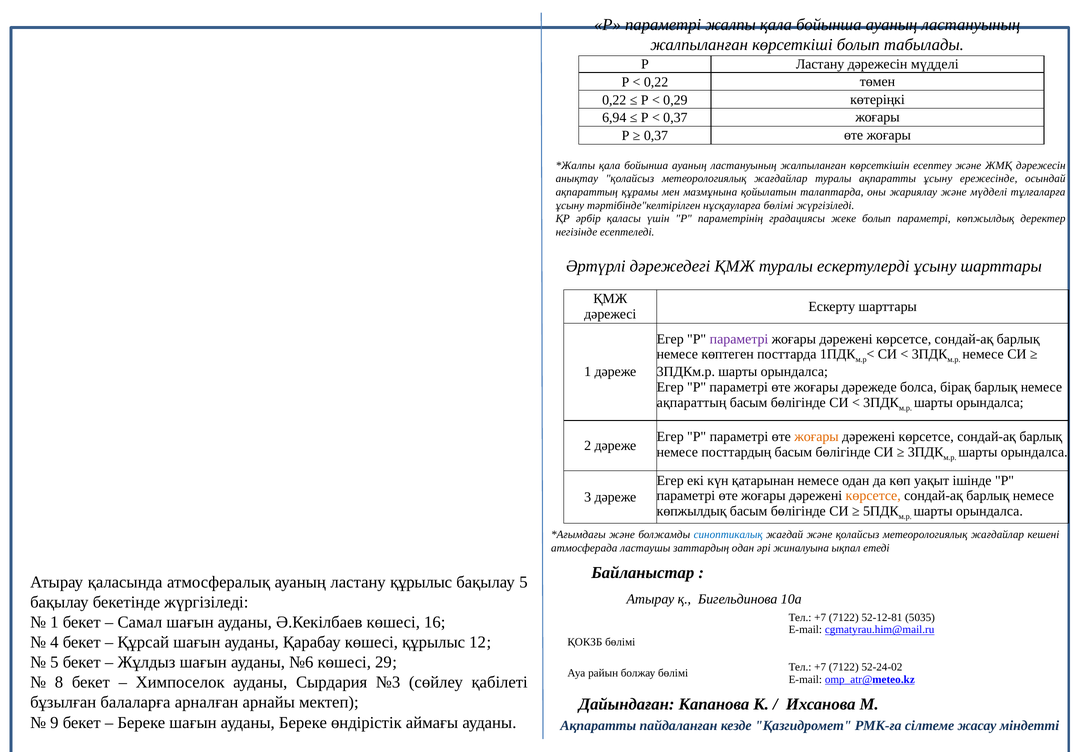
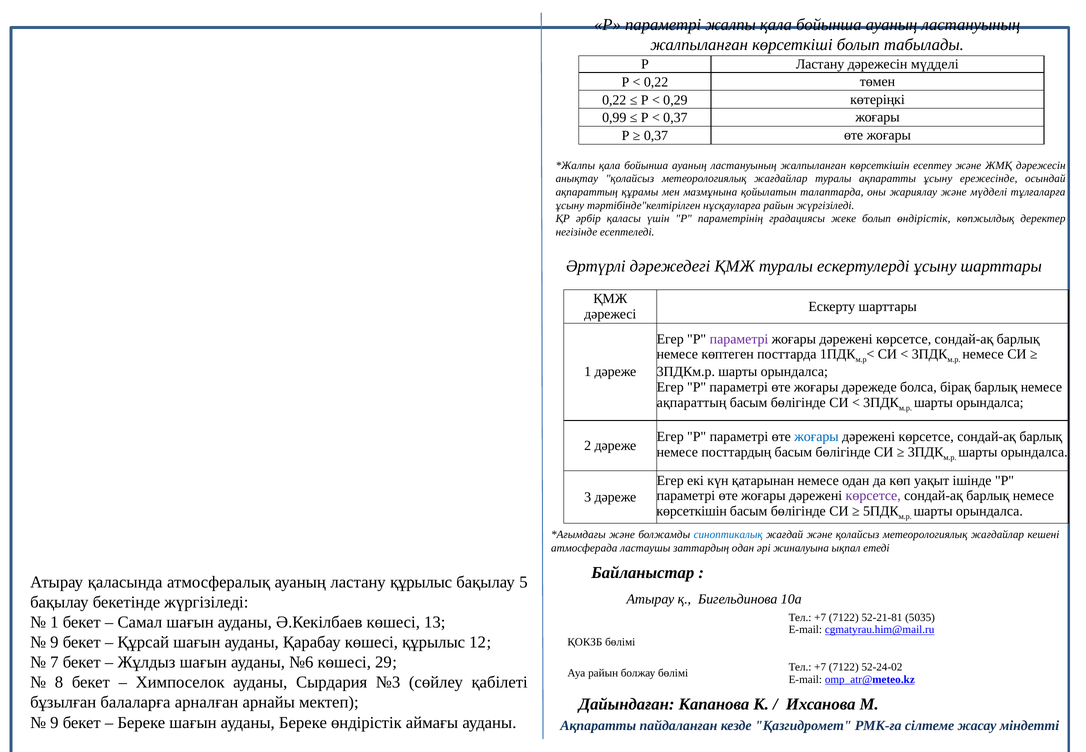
6,94: 6,94 -> 0,99 (614, 118)
нұсқауларға бөлімі: бөлімі -> райын (779, 205)
болып параметрі: параметрі -> өндірістік (924, 219)
жоғары colour: orange -> blue (817, 437)
көрсетсе colour: orange -> purple (873, 496)
көпжылдық: көпжылдық -> көрсеткішін (692, 511)
52-12-81: 52-12-81 -> 52-21-81 (882, 617)
16: 16 -> 13 (435, 622)
4: 4 -> 9 (54, 642)
5: 5 -> 7 (54, 662)
